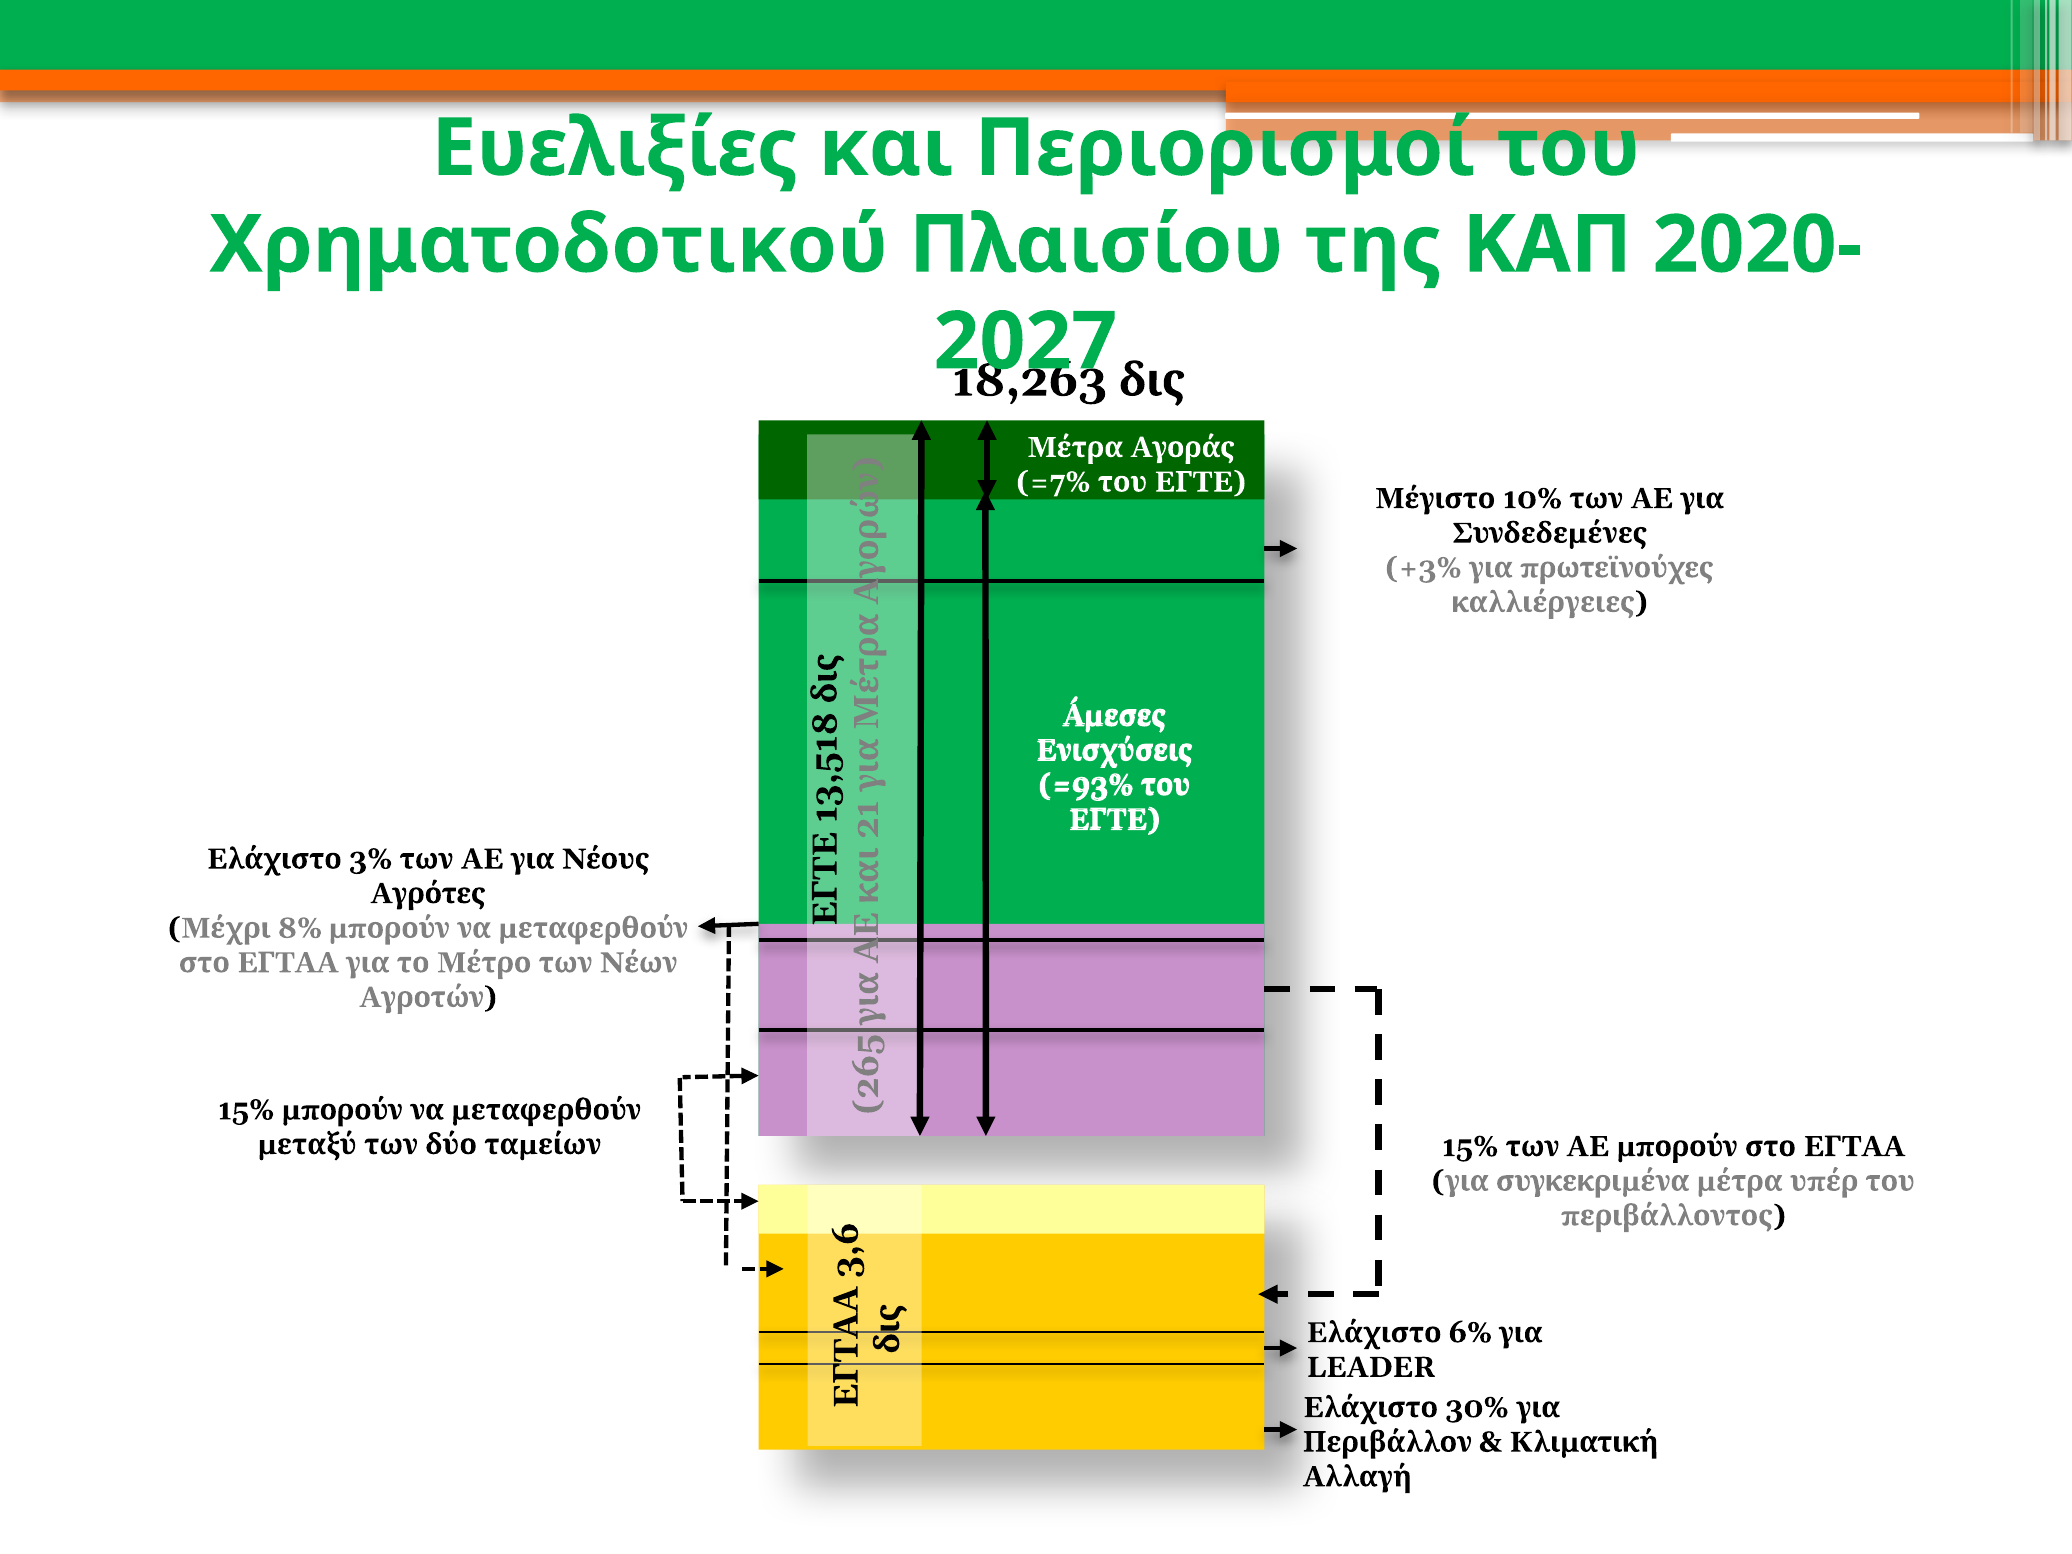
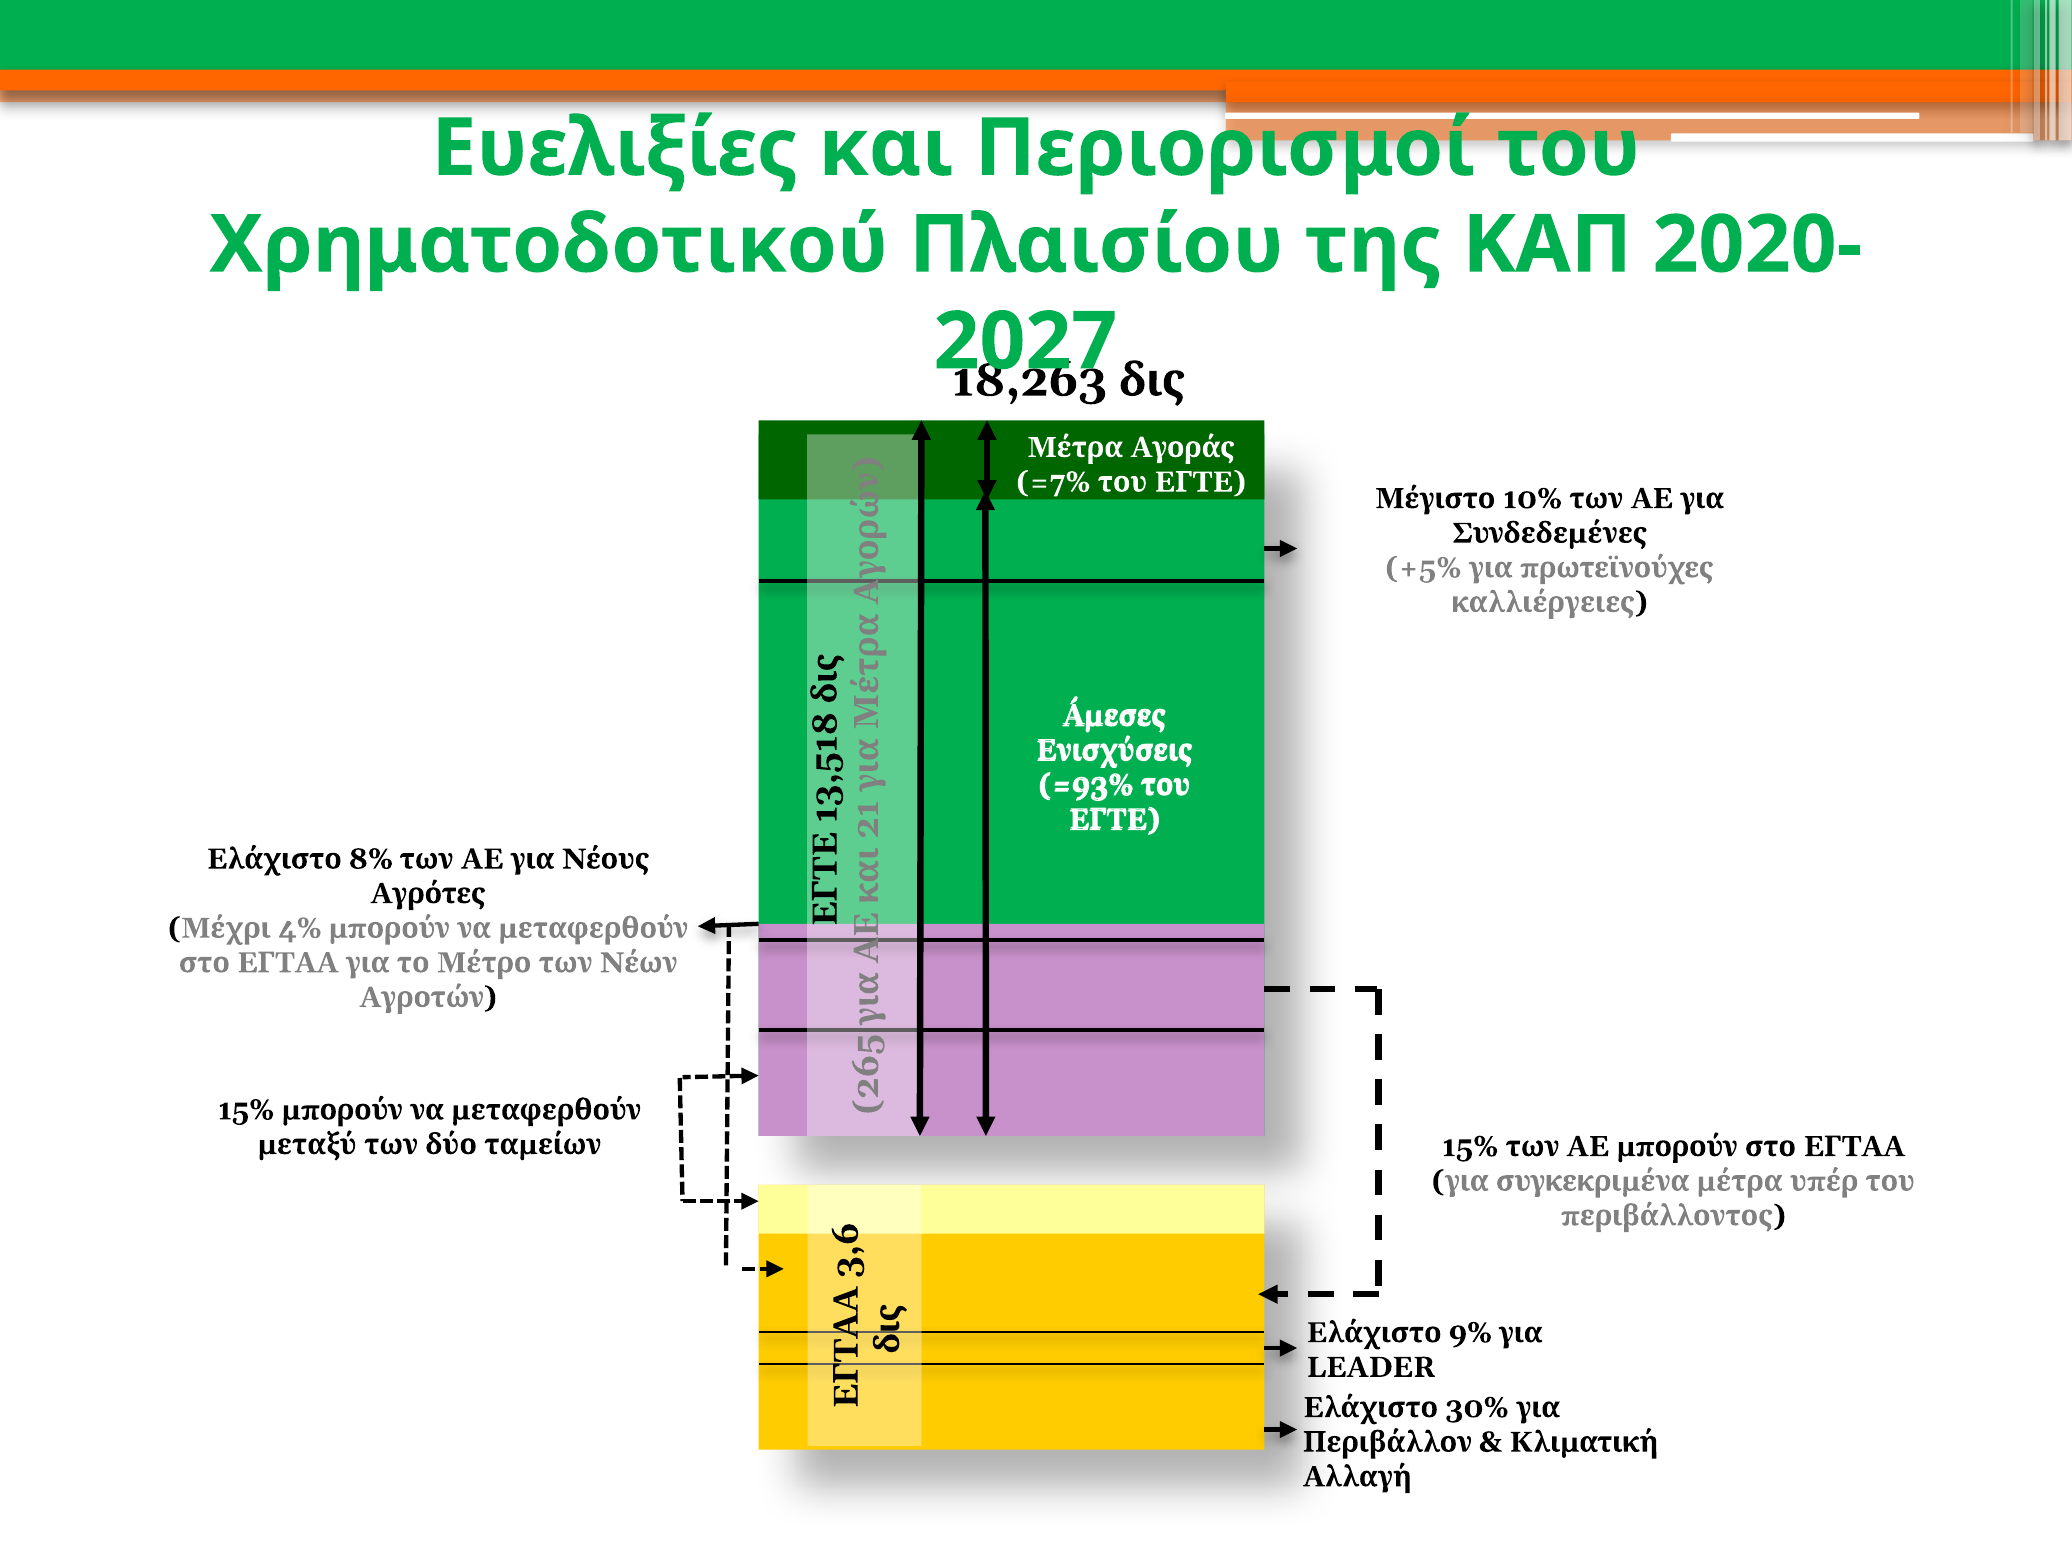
+3%: +3% -> +5% (1424, 568)
3%: 3% -> 8% (371, 859)
8%: 8% -> 4% (300, 928)
6%: 6% -> 9% (1470, 1333)
